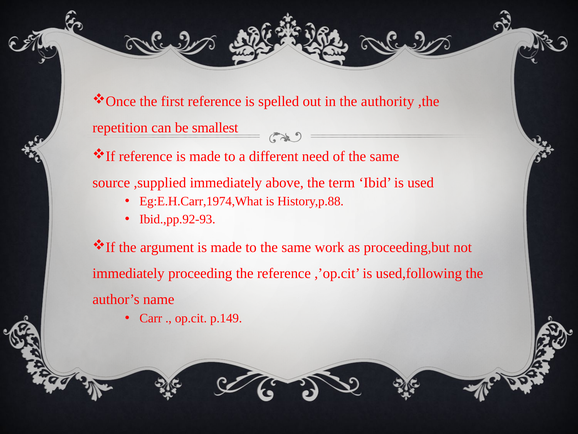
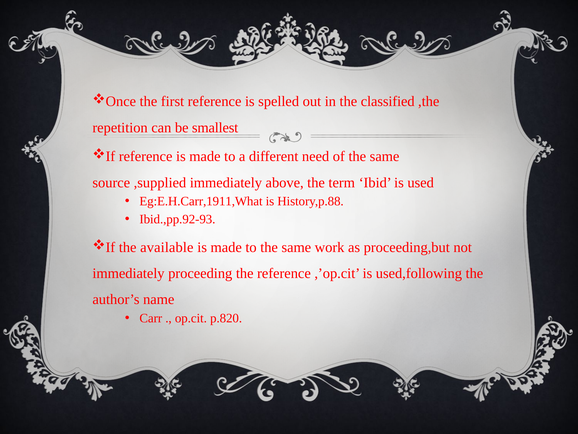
authority: authority -> classified (388, 101)
Eg:E.H.Carr,1974,What: Eg:E.H.Carr,1974,What -> Eg:E.H.Carr,1911,What (201, 201)
argument: argument -> available (167, 247)
p.149: p.149 -> p.820 (226, 318)
